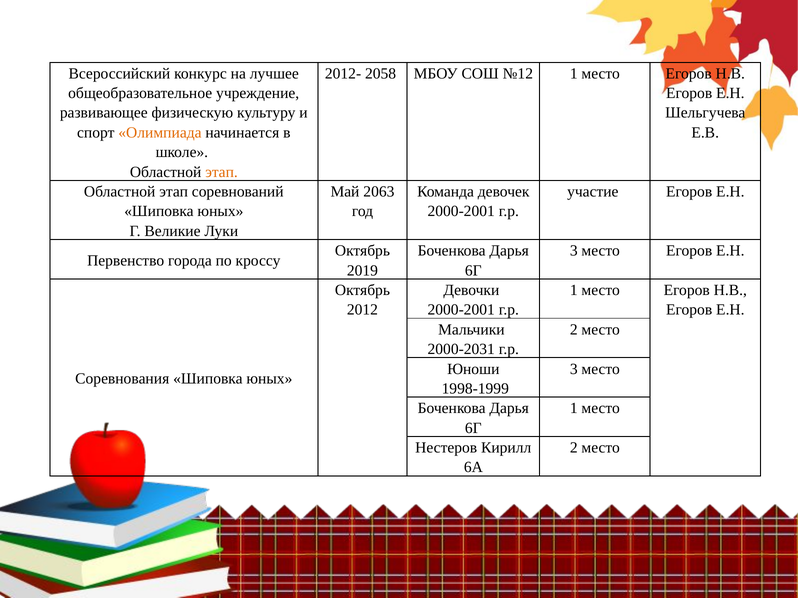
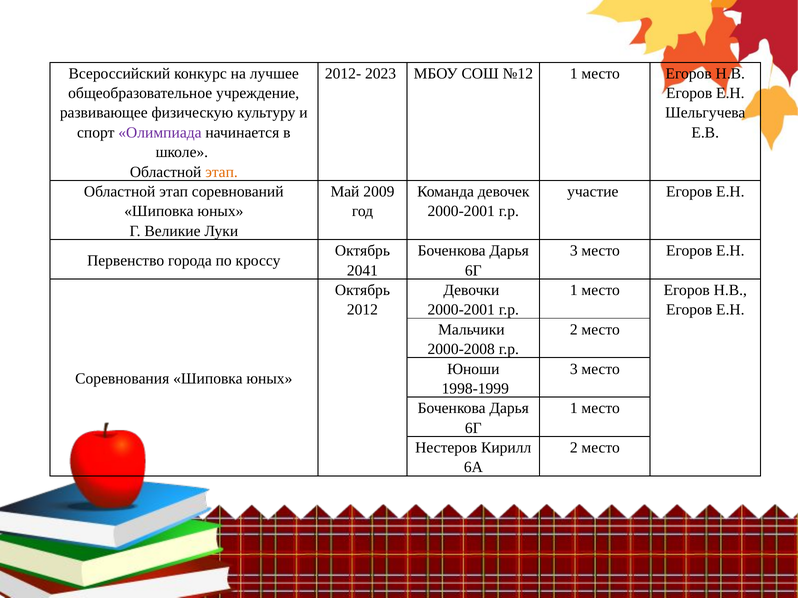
2058: 2058 -> 2023 (381, 74)
Олимпиада colour: orange -> purple (160, 133)
2063: 2063 -> 2009 (379, 192)
2019: 2019 -> 2041 (362, 271)
2000-2031: 2000-2031 -> 2000-2008 (461, 349)
